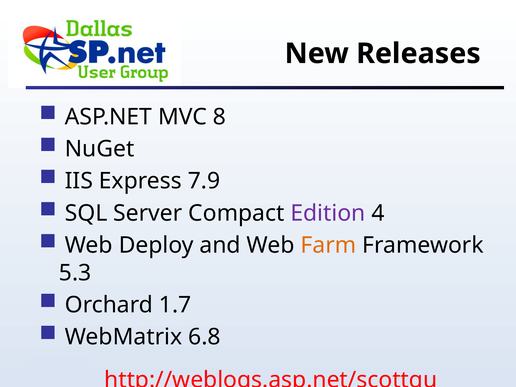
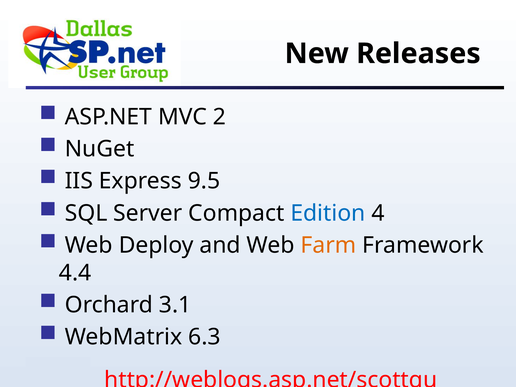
8: 8 -> 2 (219, 117)
7.9: 7.9 -> 9.5 (204, 181)
Edition colour: purple -> blue (328, 213)
5.3: 5.3 -> 4.4 (75, 273)
1.7: 1.7 -> 3.1 (175, 305)
6.8: 6.8 -> 6.3 (204, 337)
